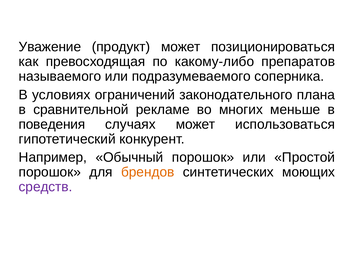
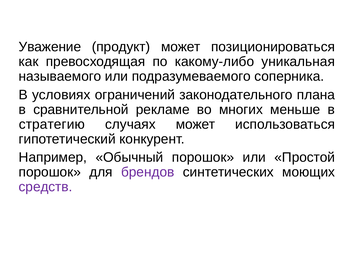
препаратов: препаратов -> уникальная (298, 61)
поведения: поведения -> стратегию (52, 124)
брендов colour: orange -> purple (148, 172)
